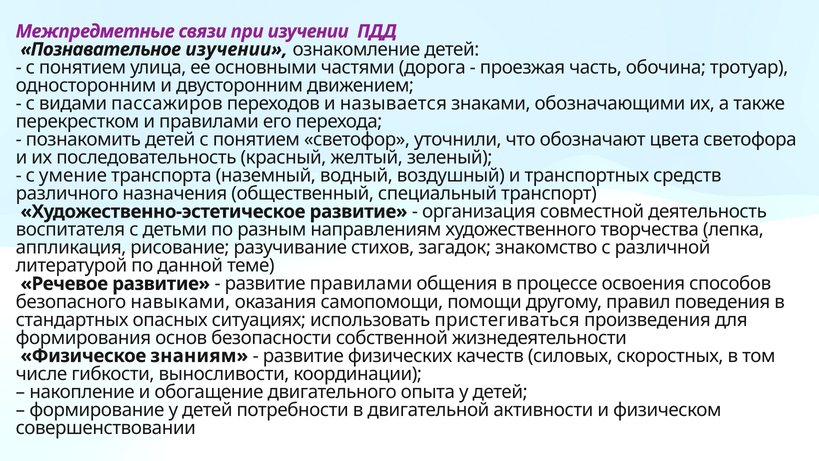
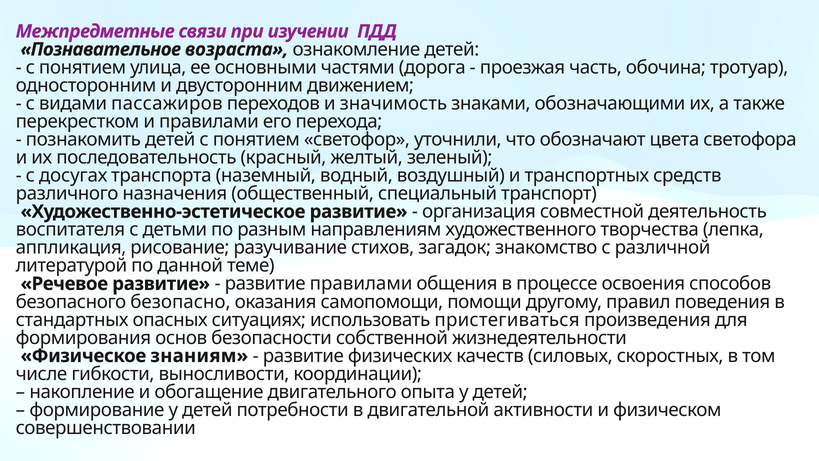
Познавательное изучении: изучении -> возраста (237, 49)
называется: называется -> значимость (393, 103)
умение: умение -> досугах (73, 175)
навыками: навыками -> безопасно (180, 302)
